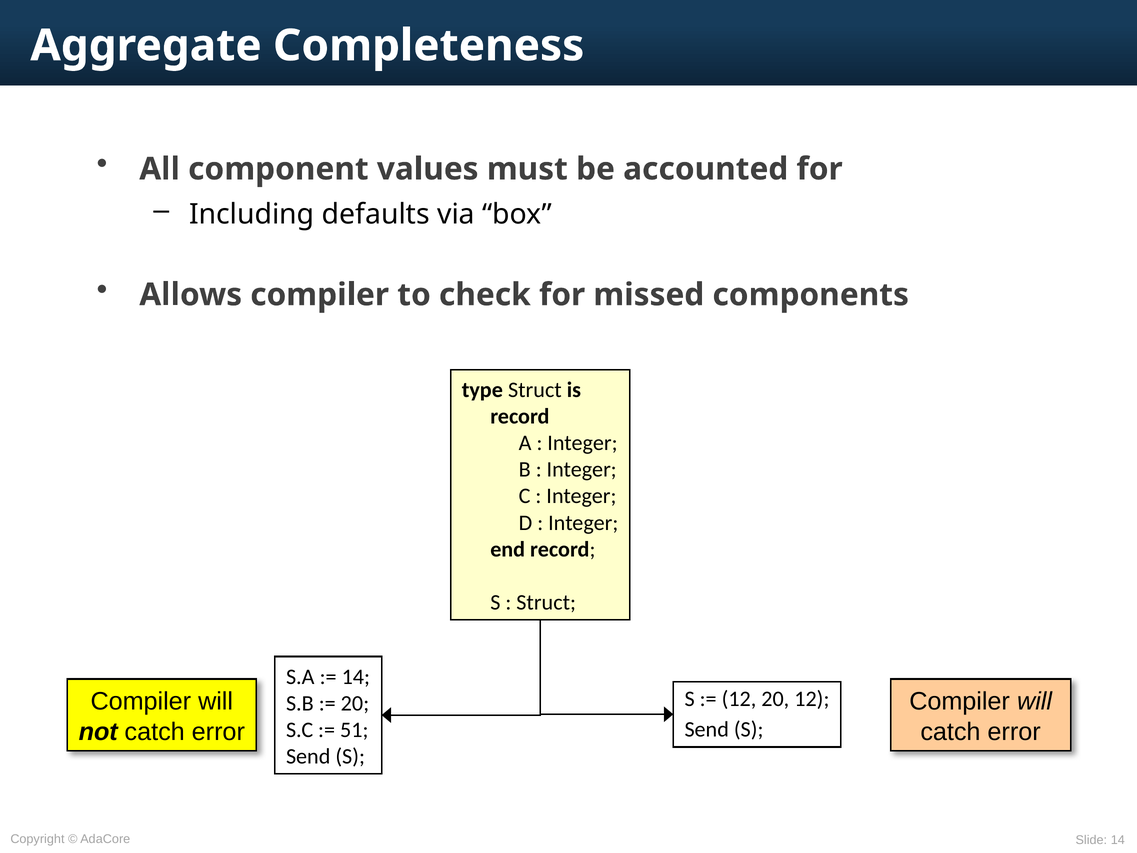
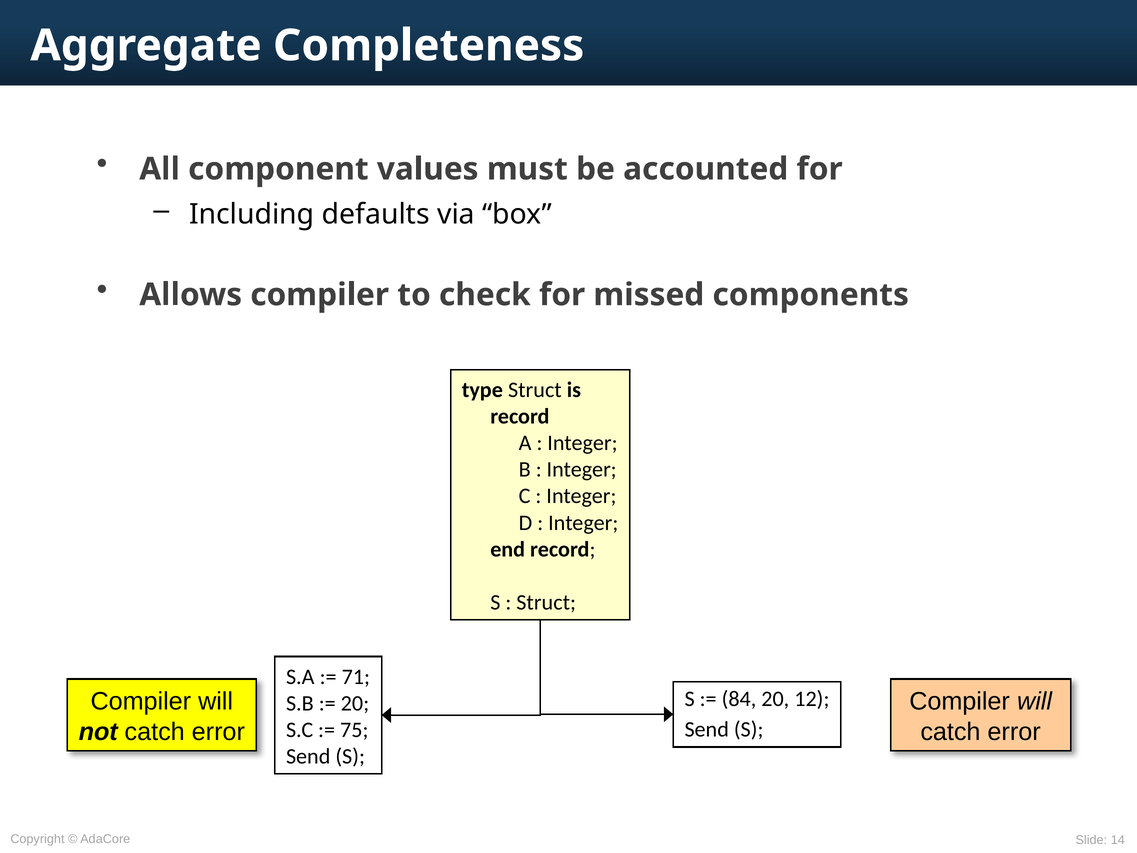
14: 14 -> 71 (356, 677)
12: 12 -> 84 (739, 699)
51: 51 -> 75 (354, 730)
